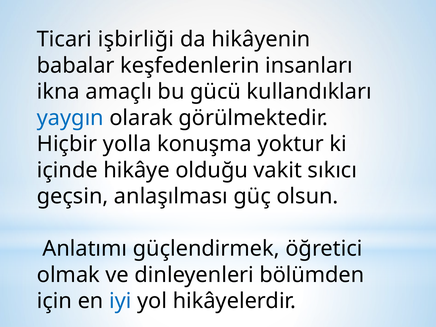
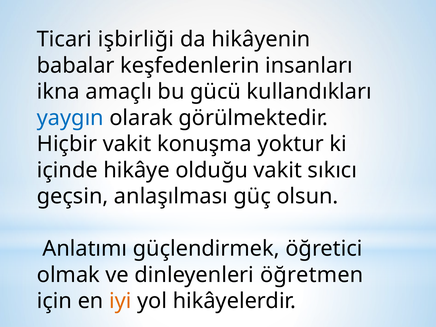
Hiçbir yolla: yolla -> vakit (127, 144)
bölümden: bölümden -> öğretmen (312, 275)
iyi colour: blue -> orange (120, 301)
